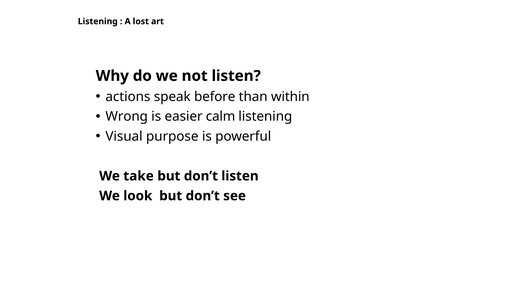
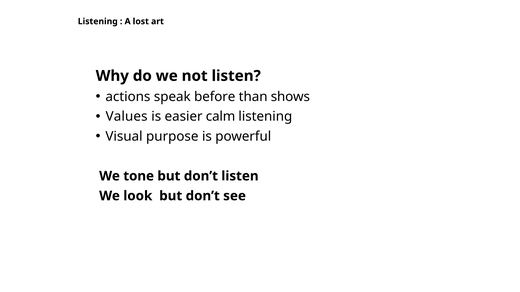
within: within -> shows (290, 97)
Wrong: Wrong -> Values (127, 117)
take: take -> tone (139, 176)
